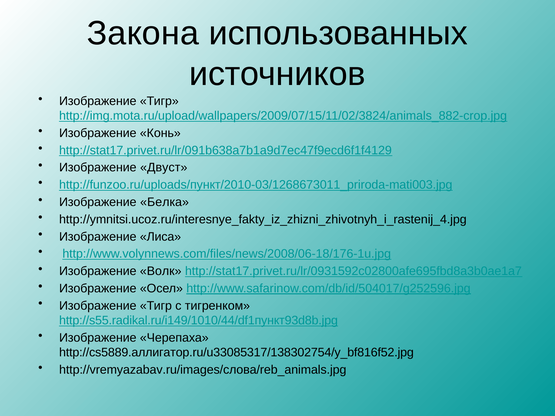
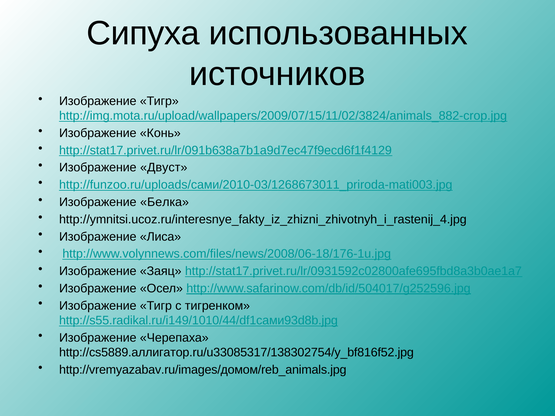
Закона: Закона -> Сипуха (143, 33)
http://funzoo.ru/uploads/пункт/2010-03/1268673011_priroda-mati003.jpg: http://funzoo.ru/uploads/пункт/2010-03/1268673011_priroda-mati003.jpg -> http://funzoo.ru/uploads/сами/2010-03/1268673011_priroda-mati003.jpg (256, 185)
Волк: Волк -> Заяц (161, 271)
http://s55.radikal.ru/i149/1010/44/df1пункт93d8b.jpg: http://s55.radikal.ru/i149/1010/44/df1пункт93d8b.jpg -> http://s55.radikal.ru/i149/1010/44/df1сами93d8b.jpg (198, 321)
http://vremyazabav.ru/images/слова/reb_animals.jpg: http://vremyazabav.ru/images/слова/reb_animals.jpg -> http://vremyazabav.ru/images/домом/reb_animals.jpg (203, 370)
